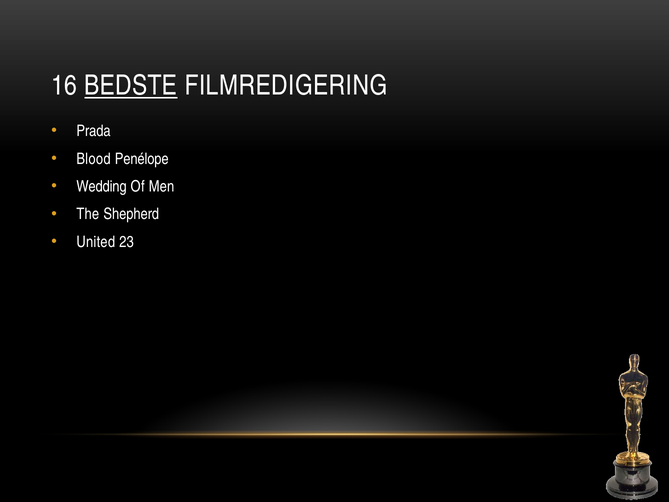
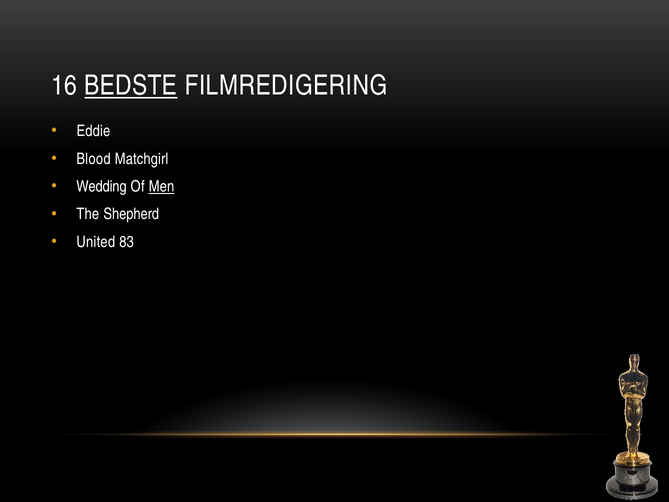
Prada: Prada -> Eddie (93, 131)
Penélope: Penélope -> Matchgirl (142, 159)
Men underline: none -> present (162, 186)
23: 23 -> 83 (127, 242)
